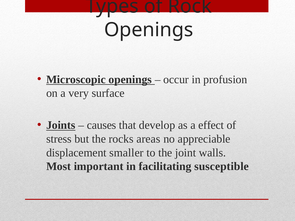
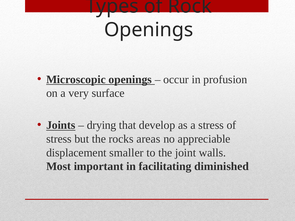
causes: causes -> drying (102, 125)
a effect: effect -> stress (211, 125)
susceptible: susceptible -> diminished (222, 167)
